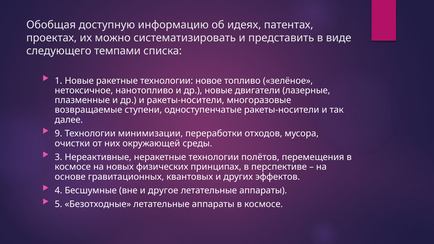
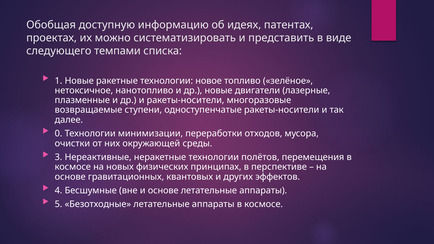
9: 9 -> 0 (59, 134)
и другое: другое -> основе (163, 191)
